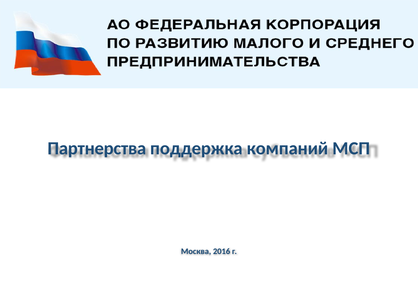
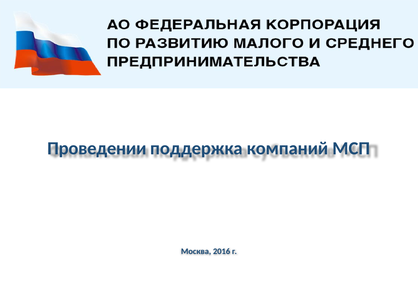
Партнерства: Партнерства -> Проведении (97, 149)
